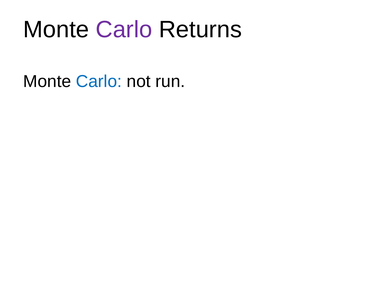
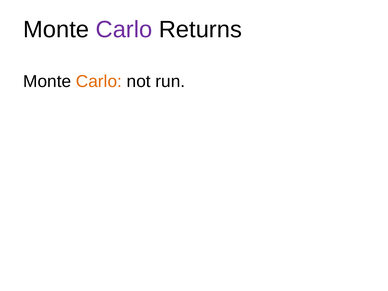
Carlo colour: blue -> orange (99, 81)
